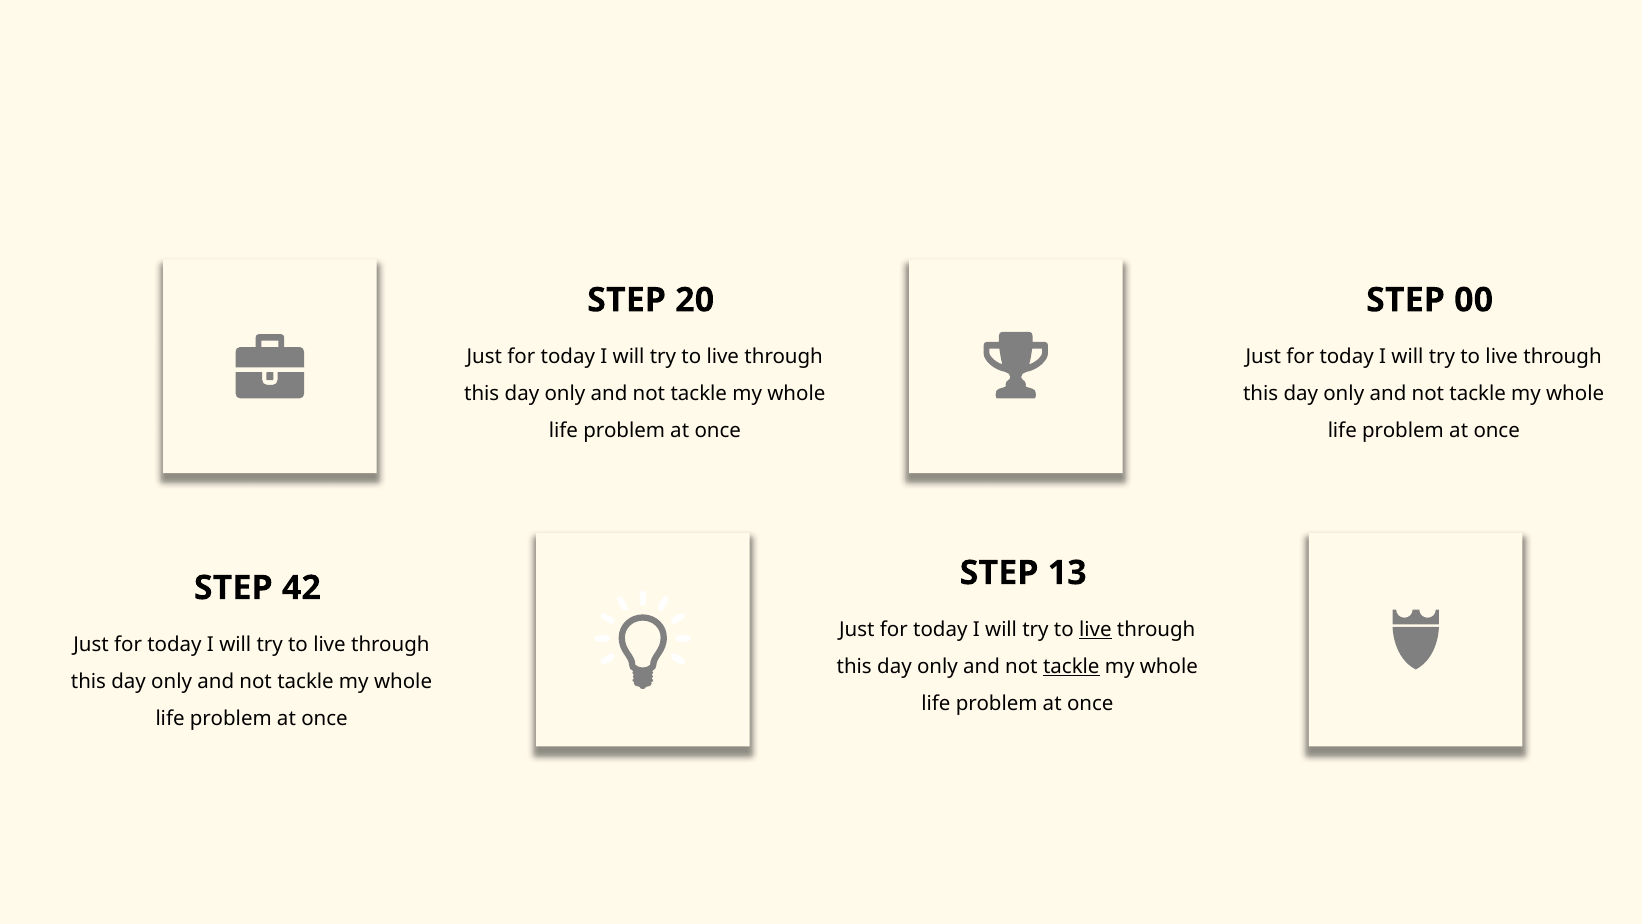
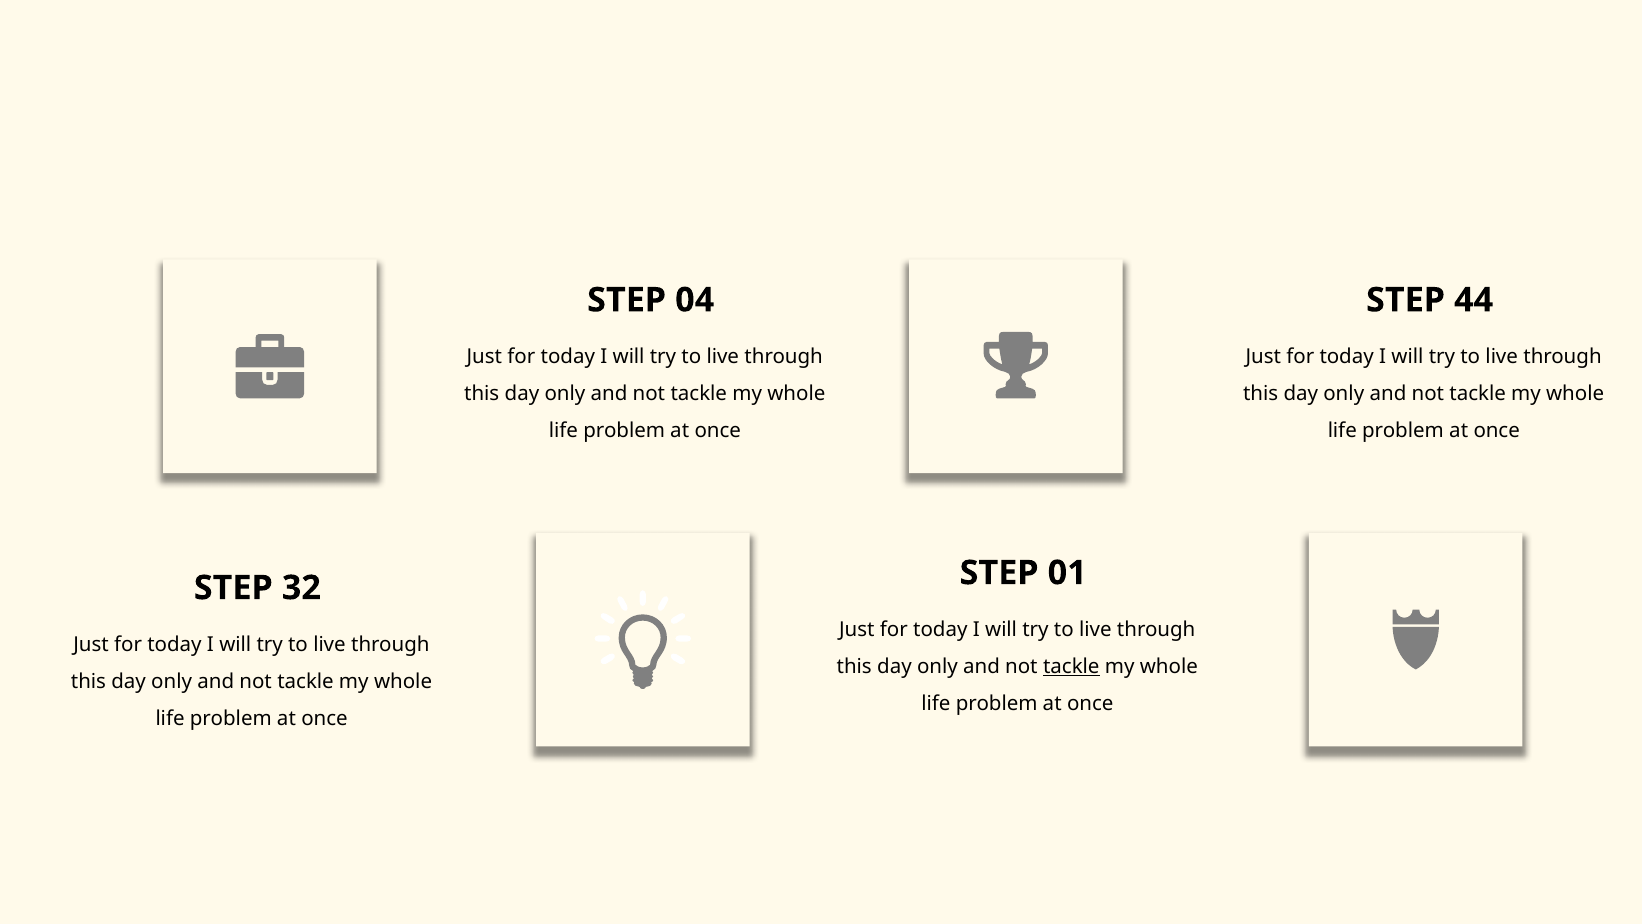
20: 20 -> 04 (695, 300)
00: 00 -> 44 (1474, 300)
13: 13 -> 01 (1067, 573)
42: 42 -> 32 (301, 588)
live underline: present -> none (1095, 630)
